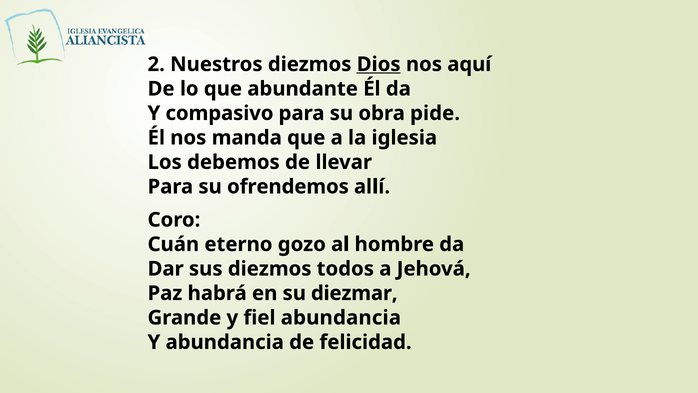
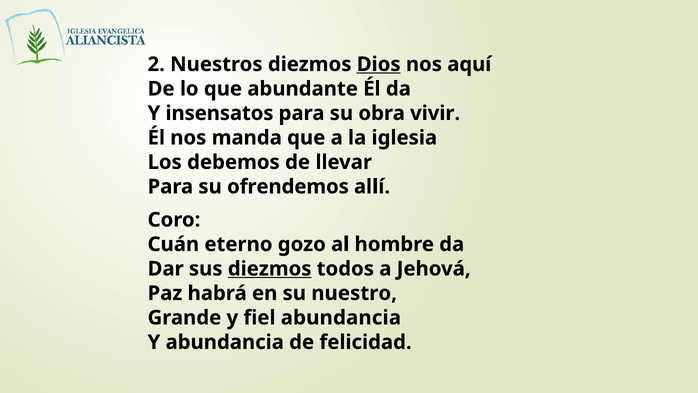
compasivo: compasivo -> insensatos (220, 113)
pide: pide -> vivir (435, 113)
diezmos underline: none -> present (270, 269)
diezmar: diezmar -> nuestro (354, 293)
